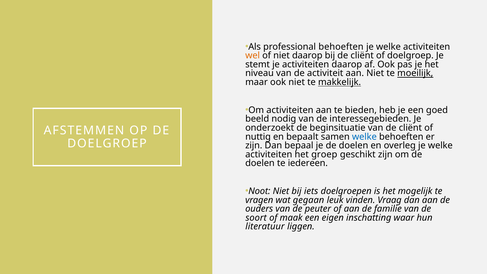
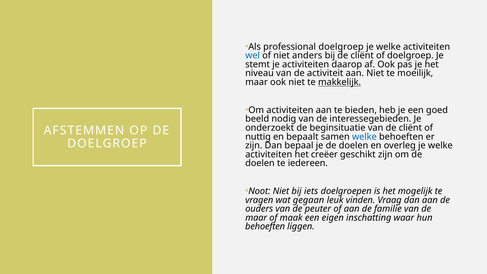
professional behoeften: behoeften -> doelgroep (341, 47)
wel colour: orange -> blue (253, 56)
niet daarop: daarop -> anders (307, 56)
moeilijk underline: present -> none (415, 73)
groep: groep -> creëer (324, 154)
soort: soort -> maar (256, 218)
literatuur: literatuur -> behoeften (265, 227)
